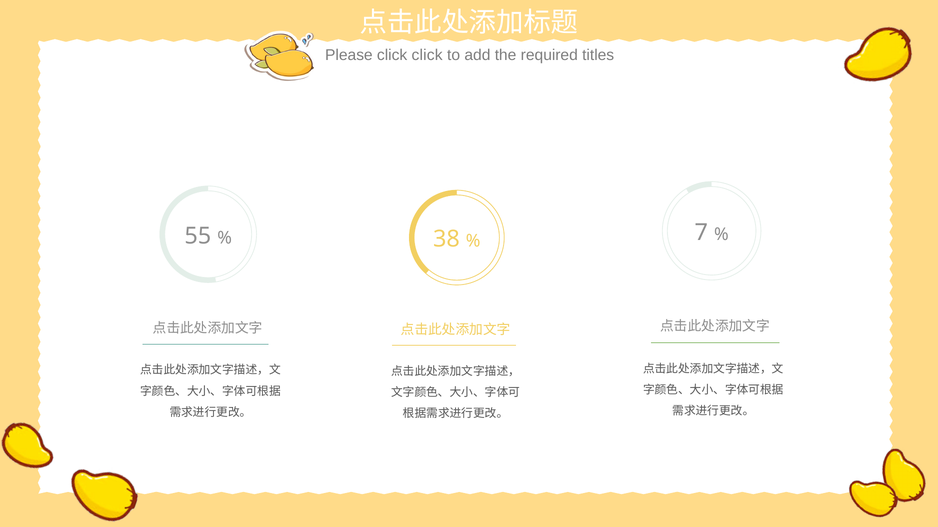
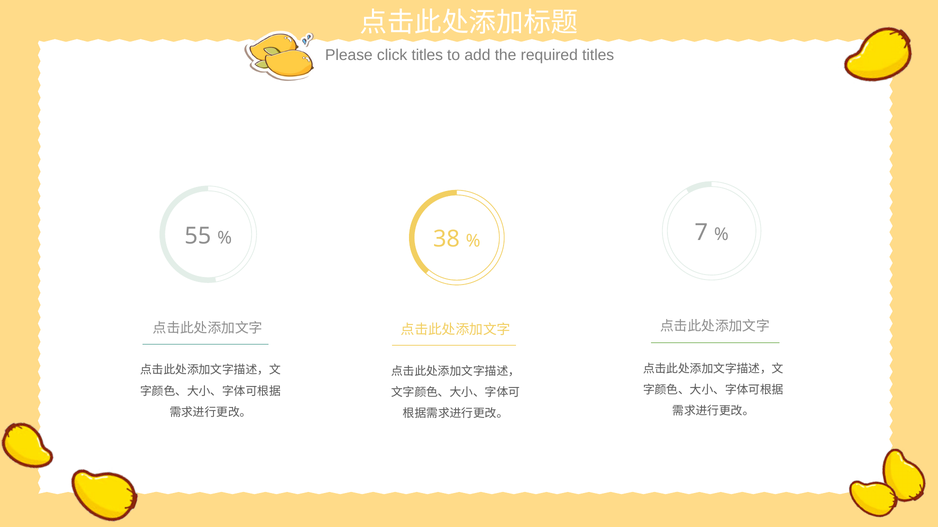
click click: click -> titles (427, 55)
